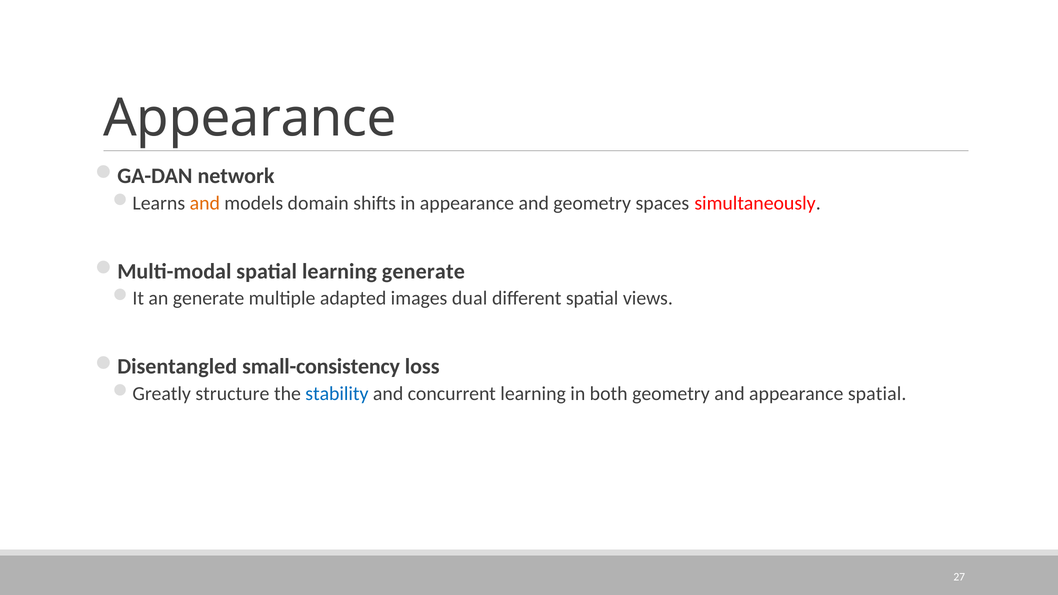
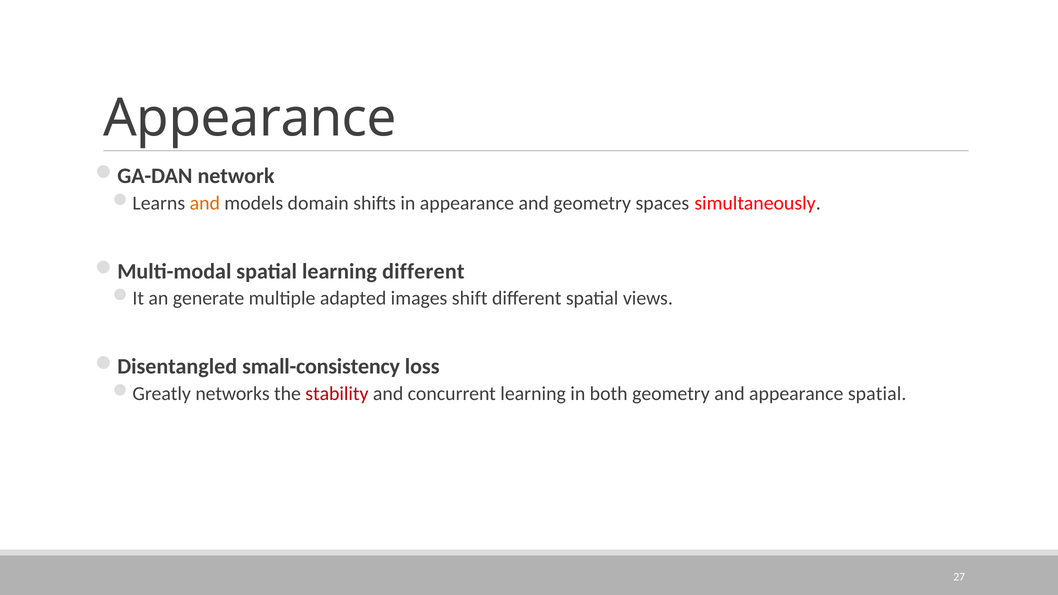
learning generate: generate -> different (423, 271)
dual: dual -> shift (470, 298)
structure: structure -> networks (233, 394)
stability colour: blue -> red (337, 394)
